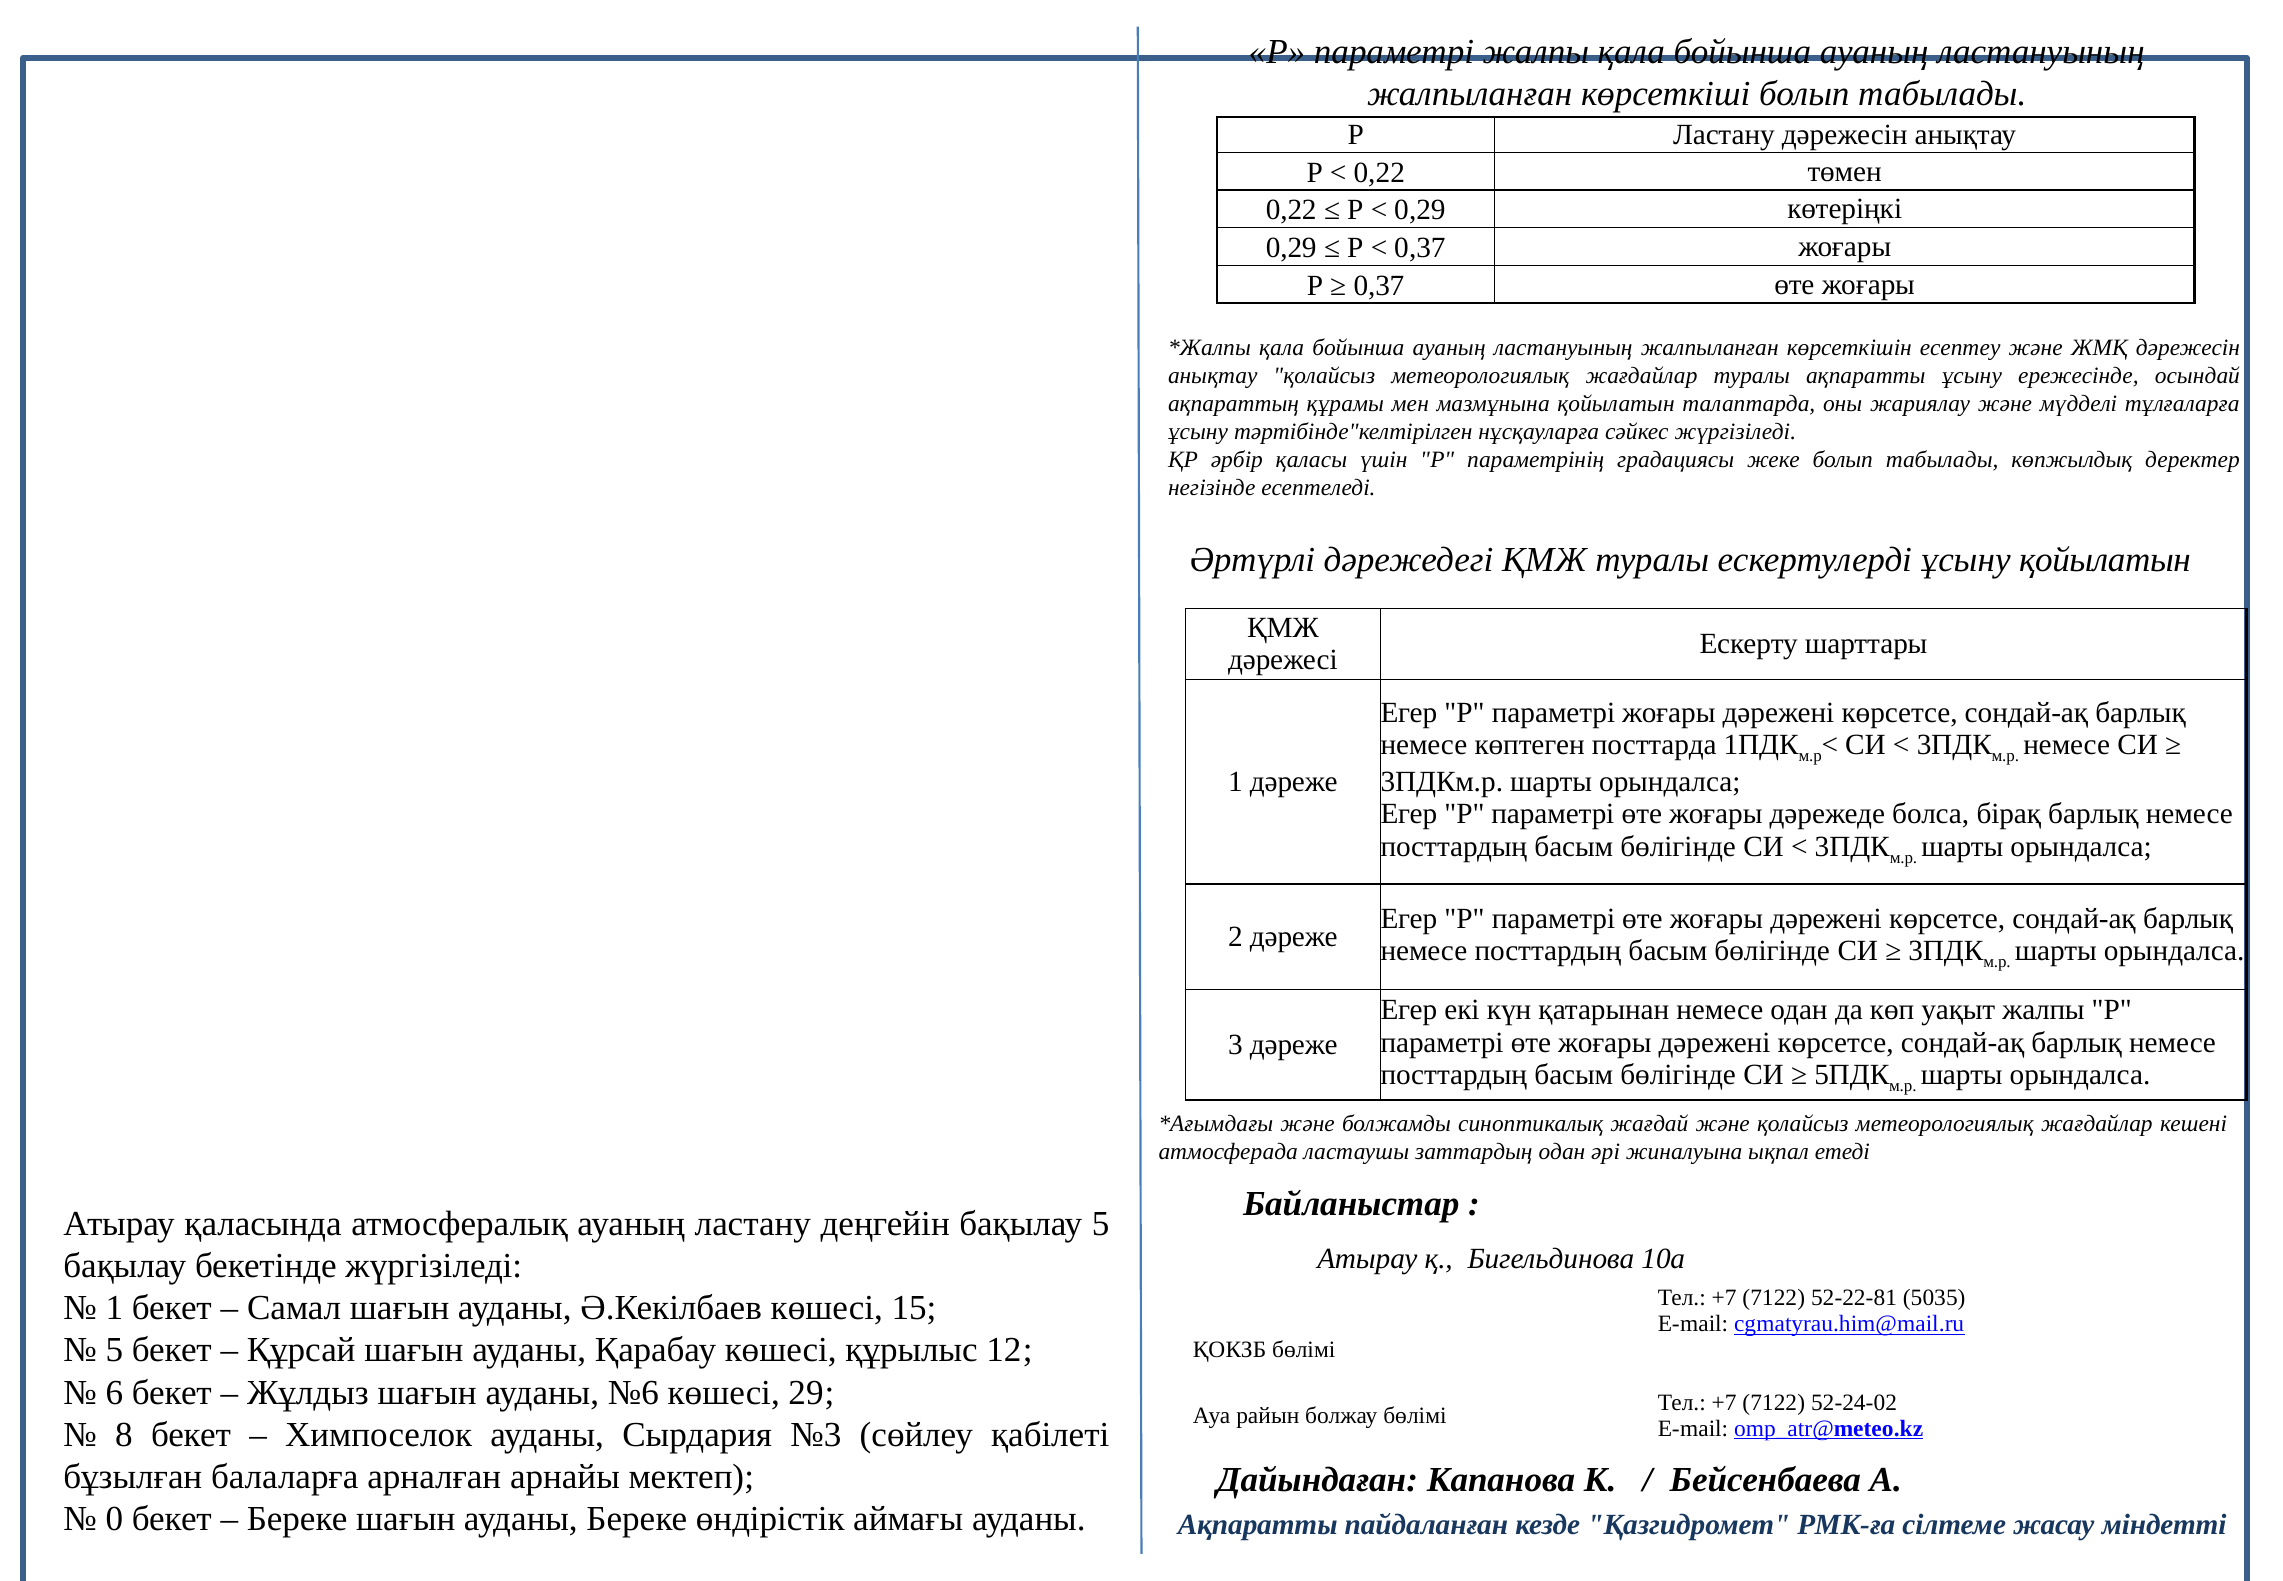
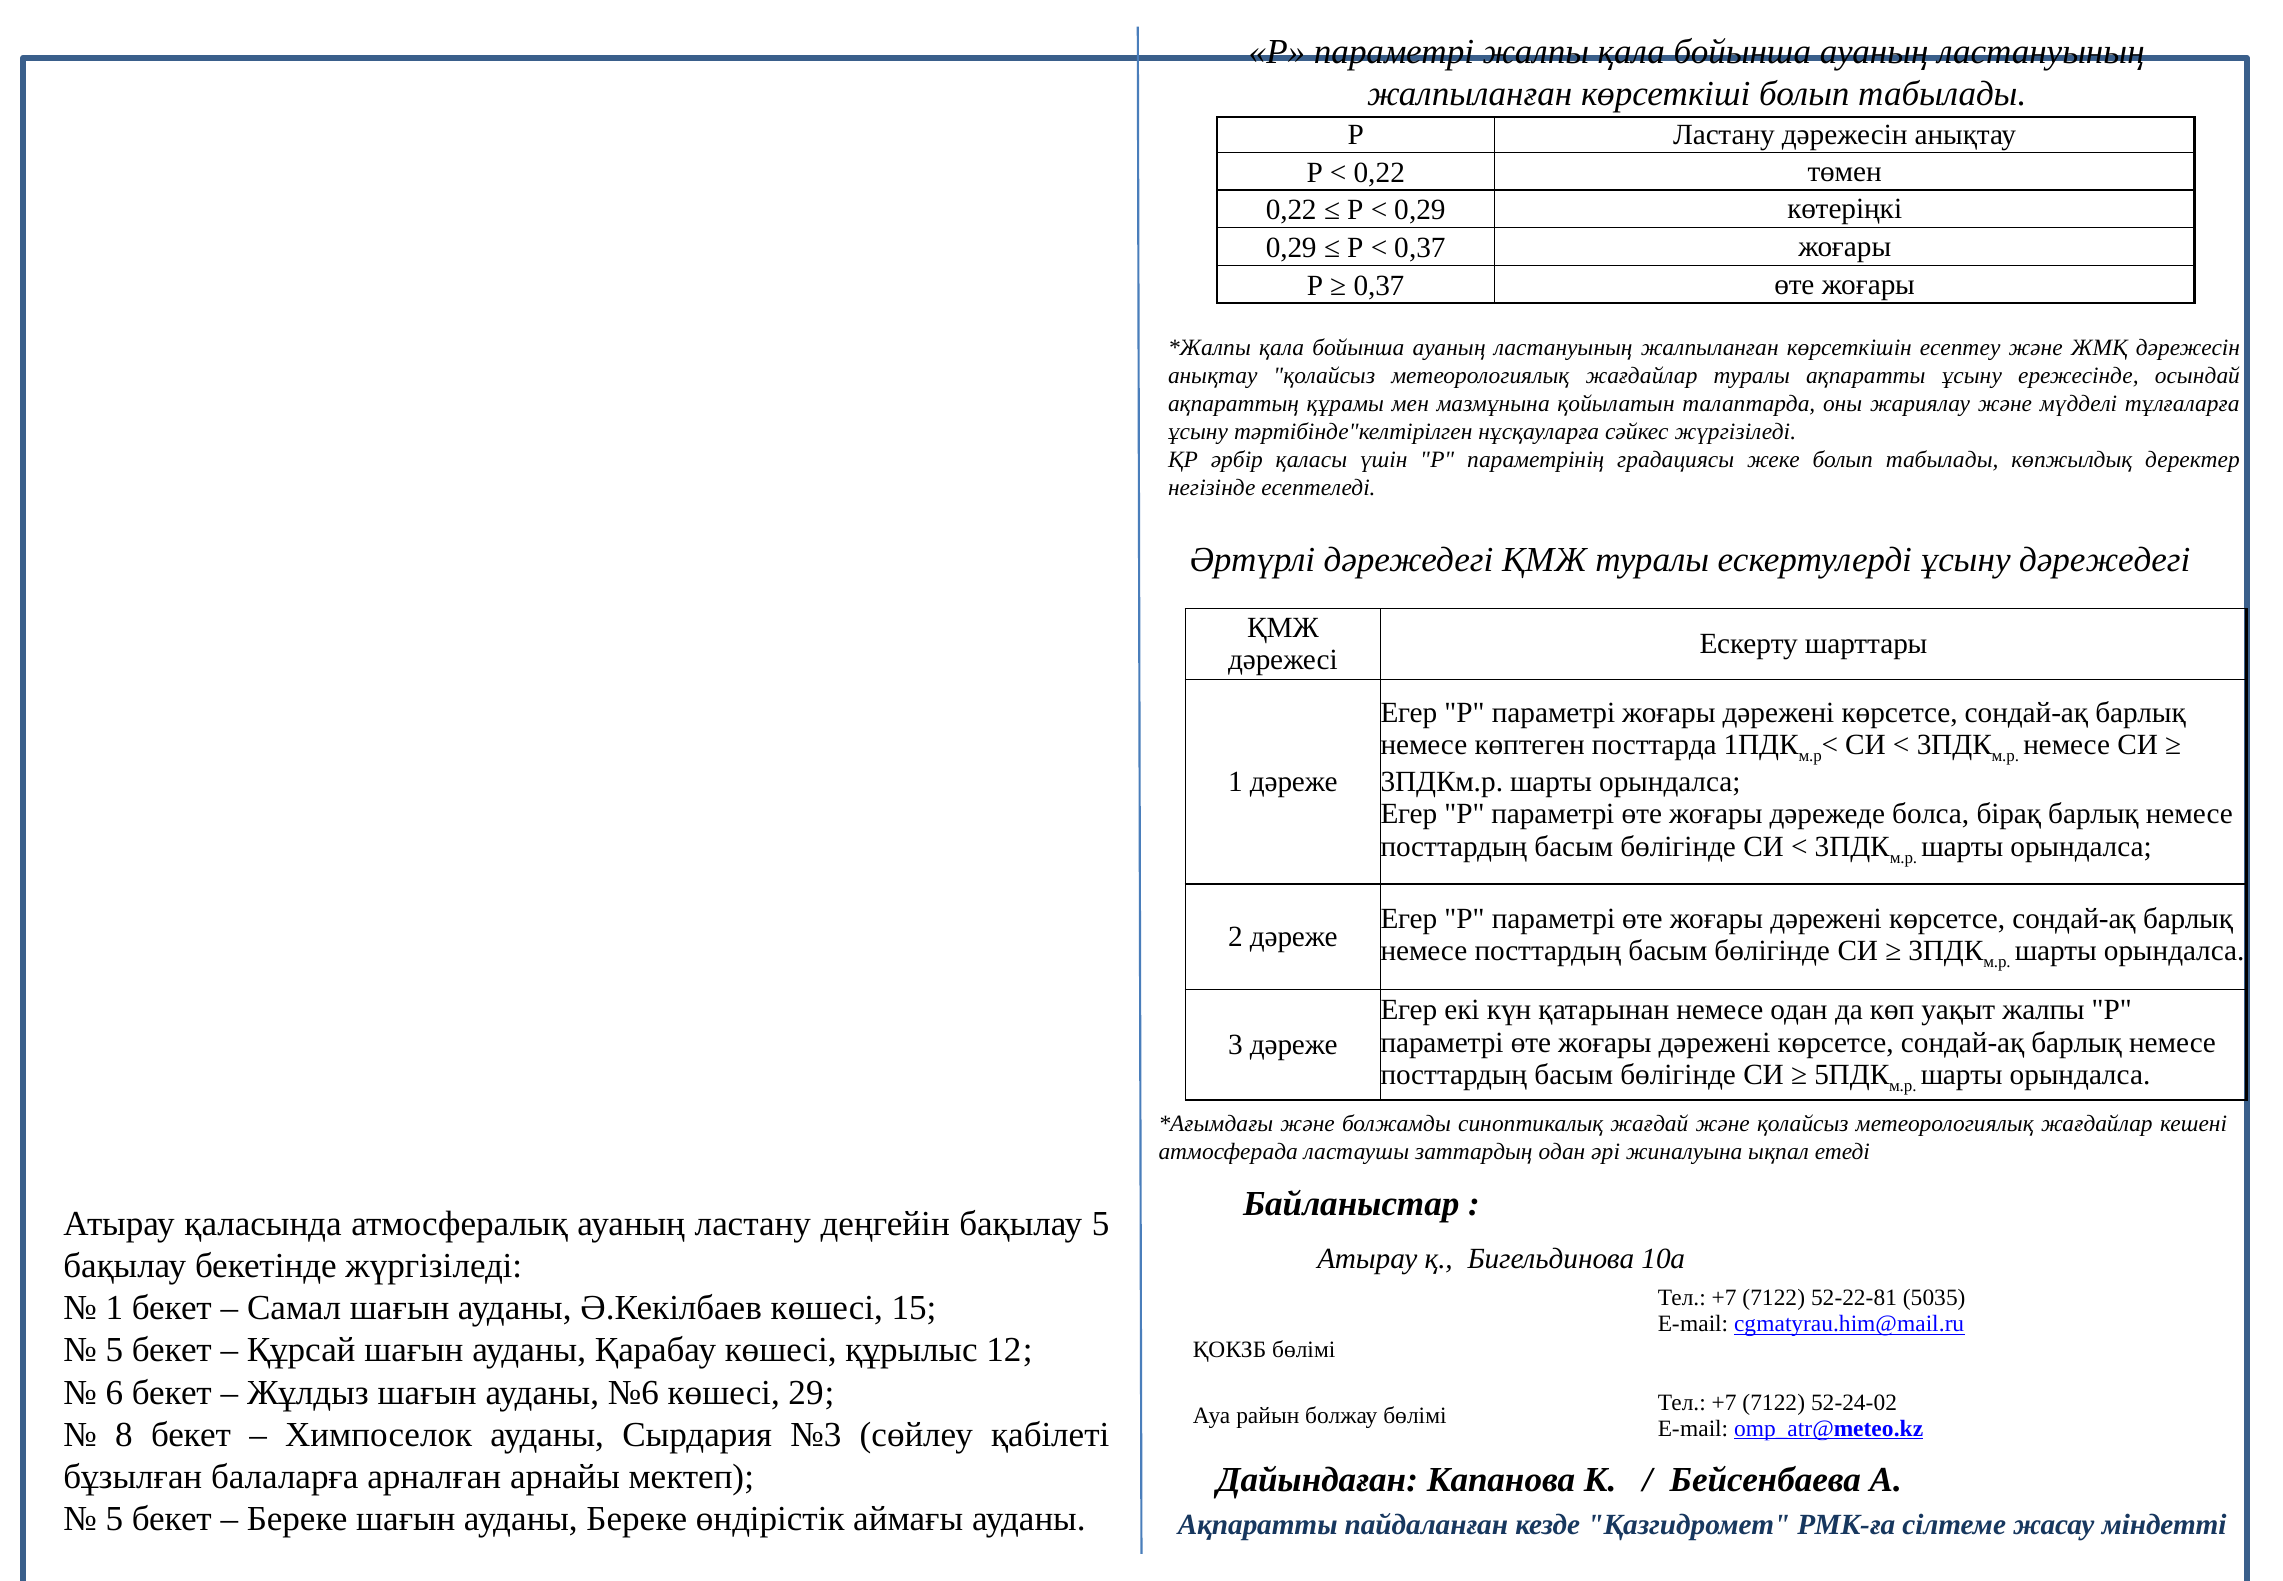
ұсыну қойылатын: қойылатын -> дәрежедегі (2105, 559)
0: 0 -> 5 (114, 1519)
